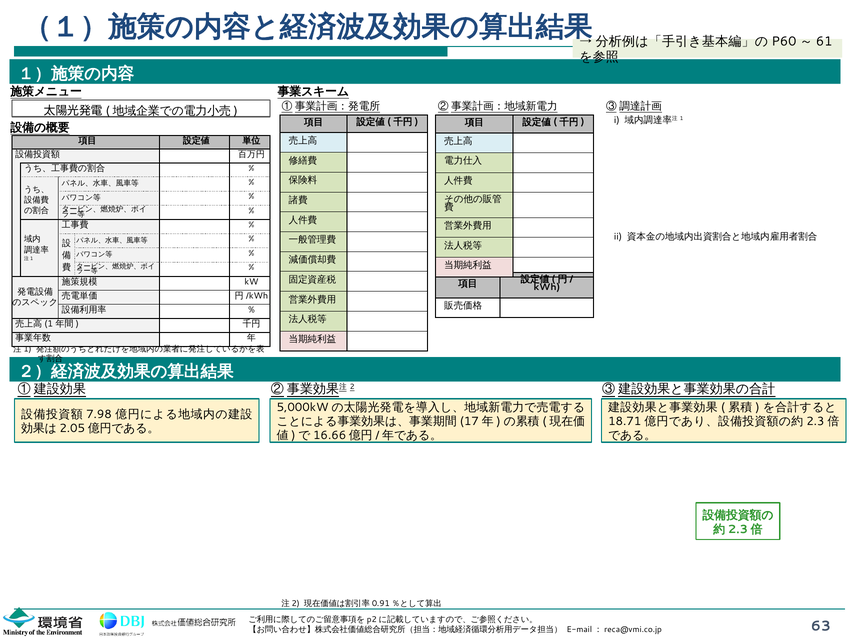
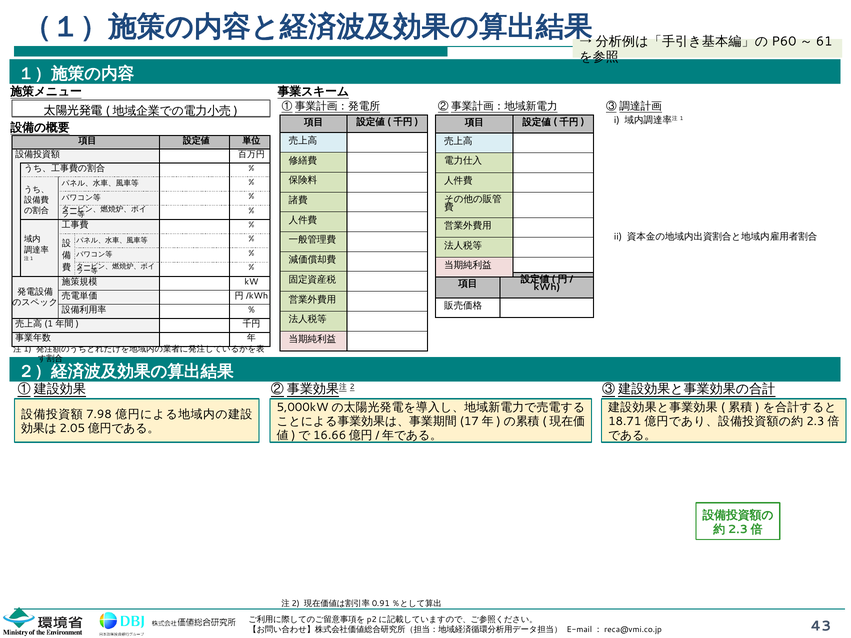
63: 63 -> 43 (821, 626)
